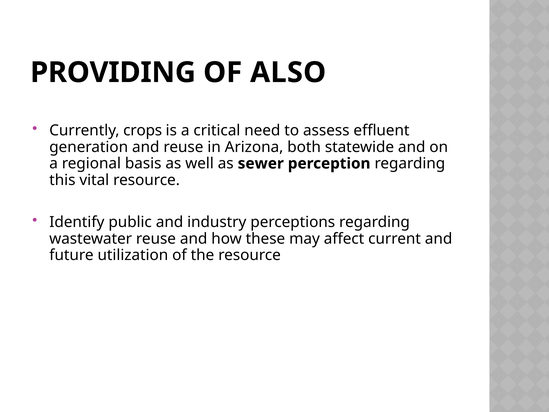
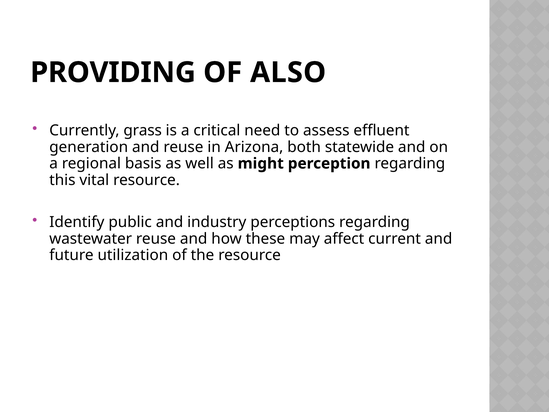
crops: crops -> grass (143, 130)
sewer: sewer -> might (261, 163)
